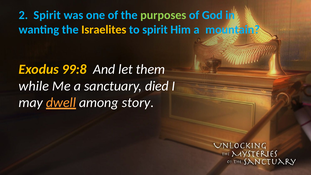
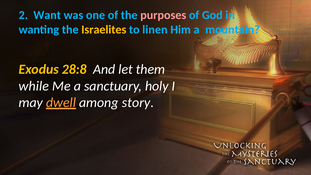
2 Spirit: Spirit -> Want (47, 15)
purposes colour: light green -> pink (163, 15)
to spirit: spirit -> linen (155, 30)
99:8: 99:8 -> 28:8 (74, 69)
died: died -> holy (157, 86)
